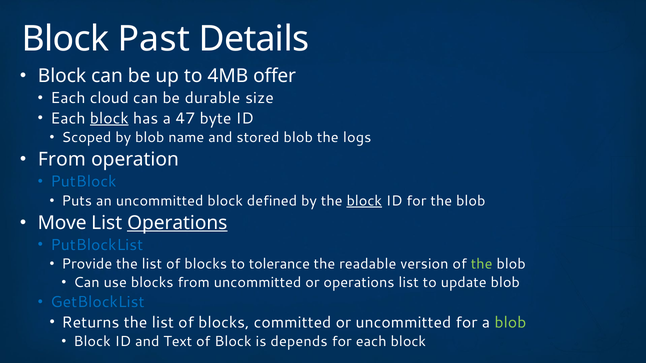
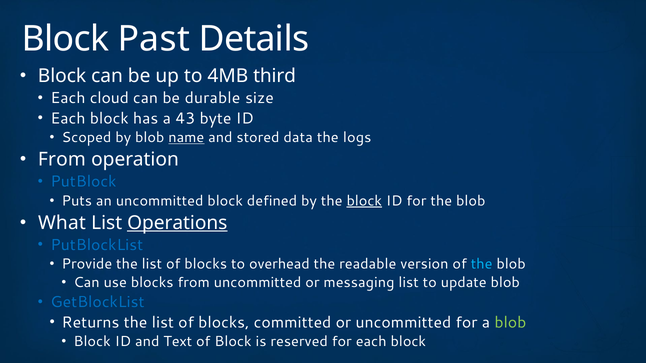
offer: offer -> third (275, 76)
block underline: present -> none (109, 118)
47: 47 -> 43 (185, 118)
name underline: none -> present (186, 138)
stored blob: blob -> data (298, 138)
Move: Move -> What (62, 223)
tolerance: tolerance -> overhead (279, 264)
the colour: light green -> light blue (482, 264)
or operations: operations -> messaging (359, 283)
depends: depends -> reserved (299, 342)
